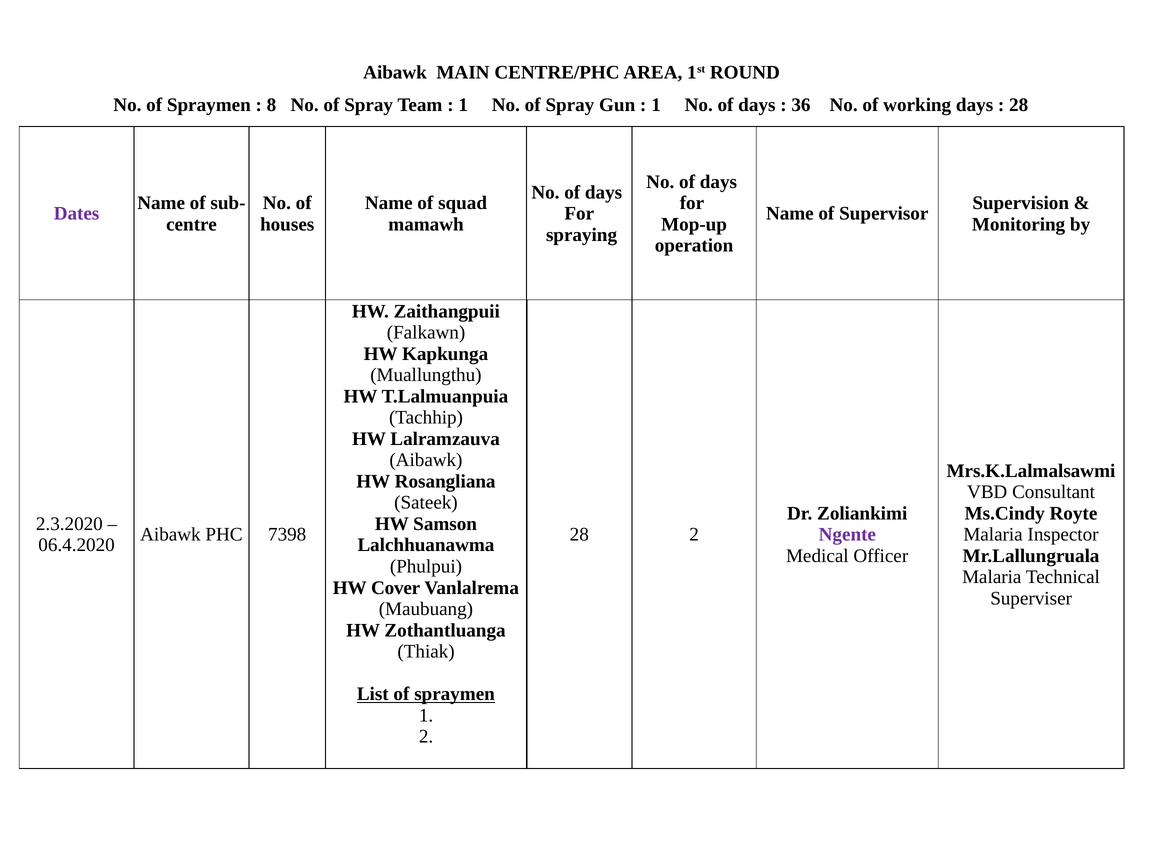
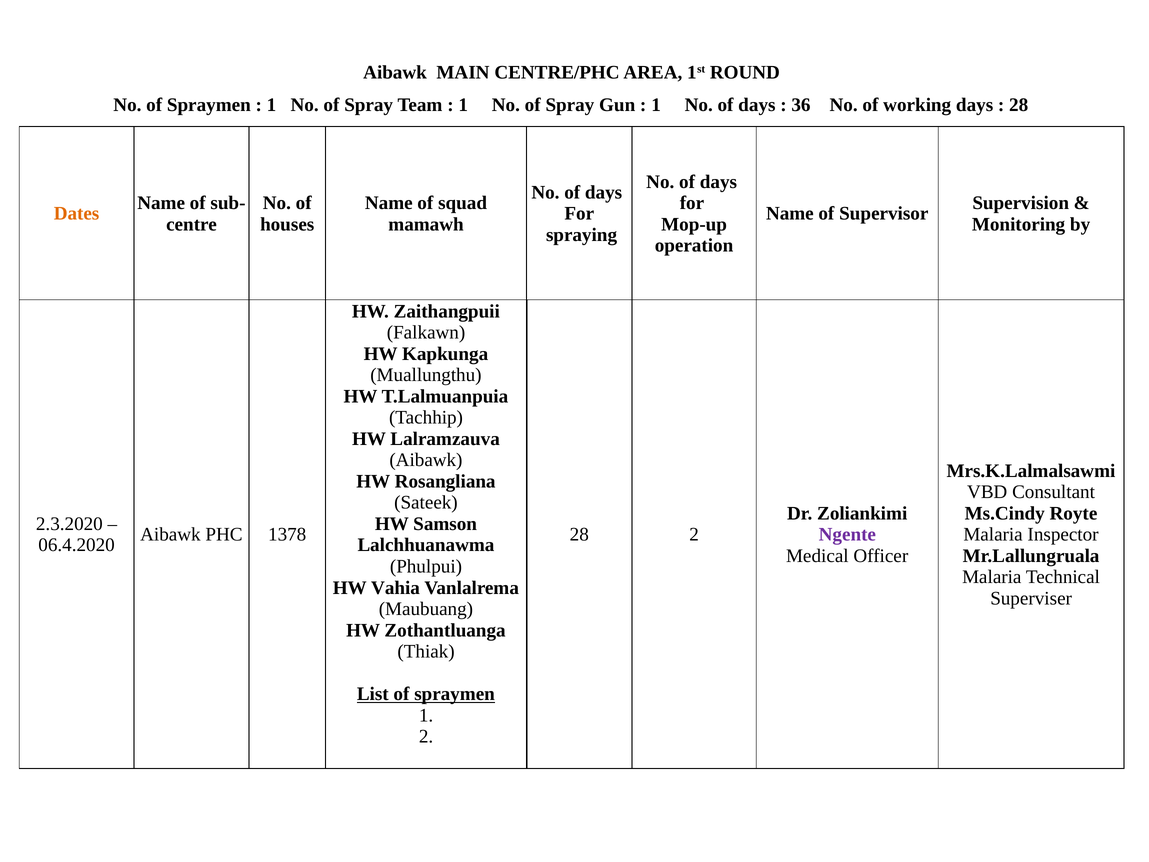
8: 8 -> 1 (271, 105)
Dates colour: purple -> orange (77, 214)
7398: 7398 -> 1378 (287, 534)
Cover: Cover -> Vahia (395, 588)
